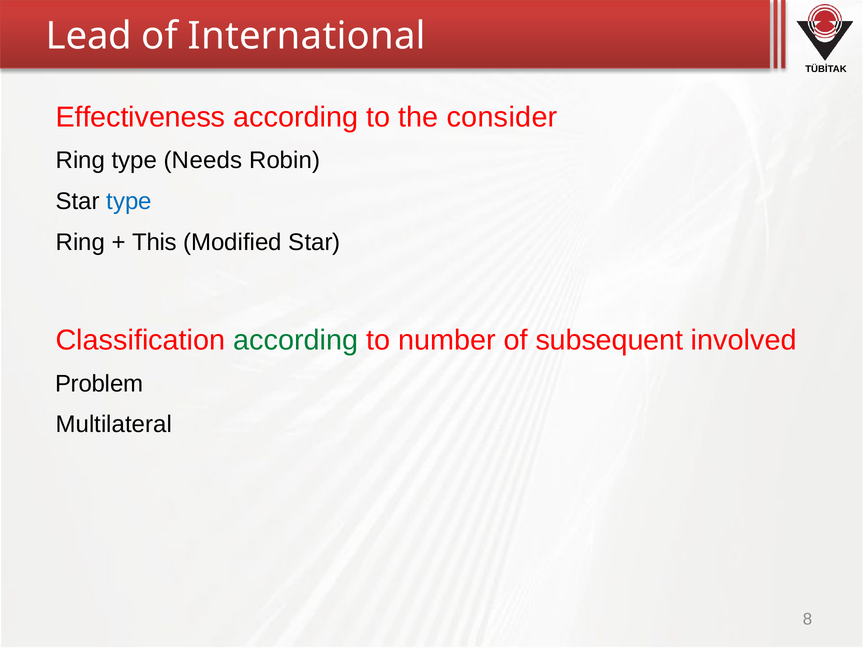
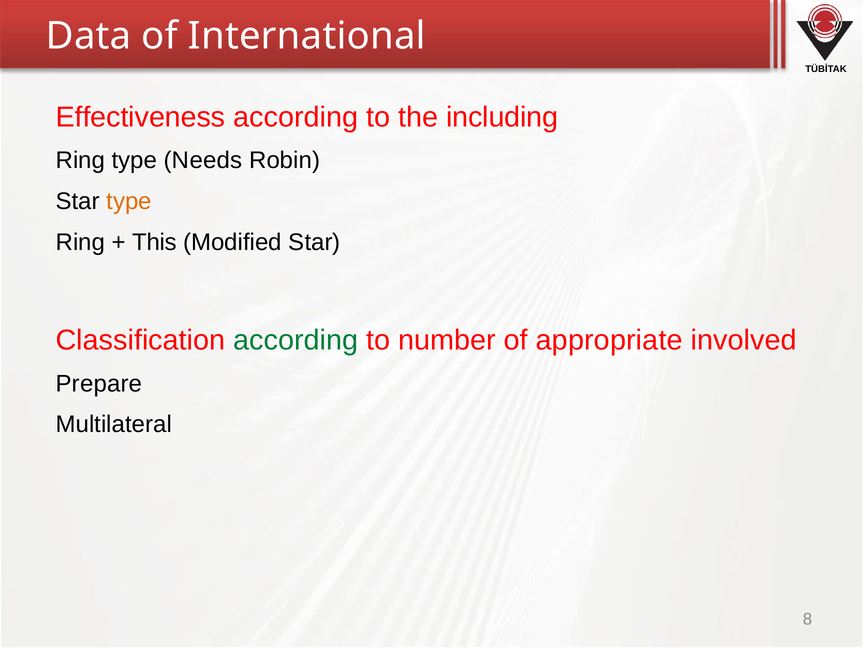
Lead: Lead -> Data (89, 36)
consider: consider -> including (502, 117)
type colour: blue -> orange (129, 201)
subsequent: subsequent -> appropriate (609, 340)
Problem: Problem -> Prepare (99, 384)
